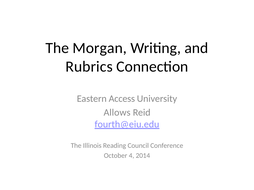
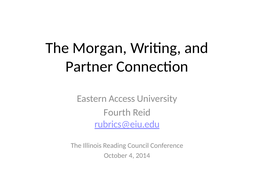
Rubrics: Rubrics -> Partner (89, 67)
Allows: Allows -> Fourth (117, 113)
fourth@eiu.edu: fourth@eiu.edu -> rubrics@eiu.edu (127, 125)
